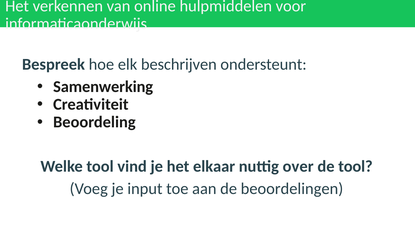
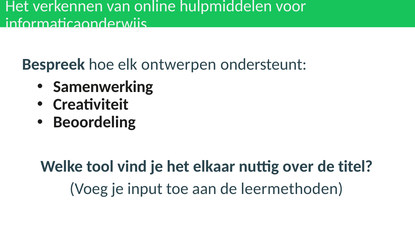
beschrijven: beschrijven -> ontwerpen (179, 64)
de tool: tool -> titel (355, 166)
beoordelingen: beoordelingen -> leermethoden (292, 188)
